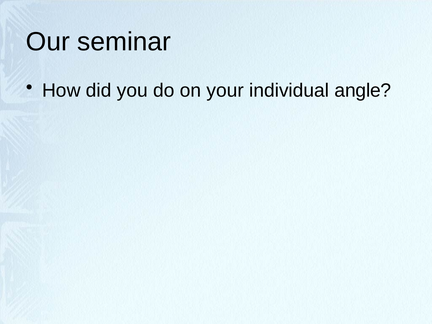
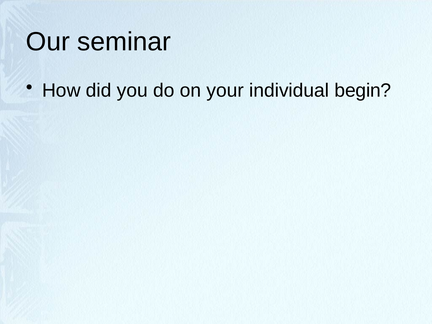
angle: angle -> begin (363, 91)
